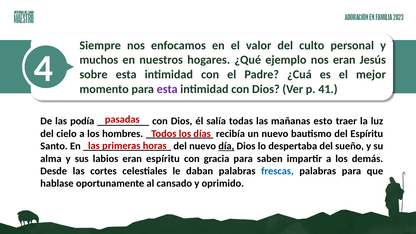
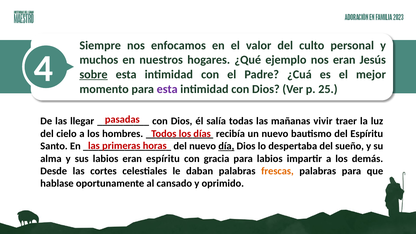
sobre underline: none -> present (94, 74)
41: 41 -> 25 (328, 89)
podía: podía -> llegar (82, 121)
esto: esto -> vivir (323, 121)
para saben: saben -> labios (270, 159)
frescas colour: blue -> orange (277, 171)
